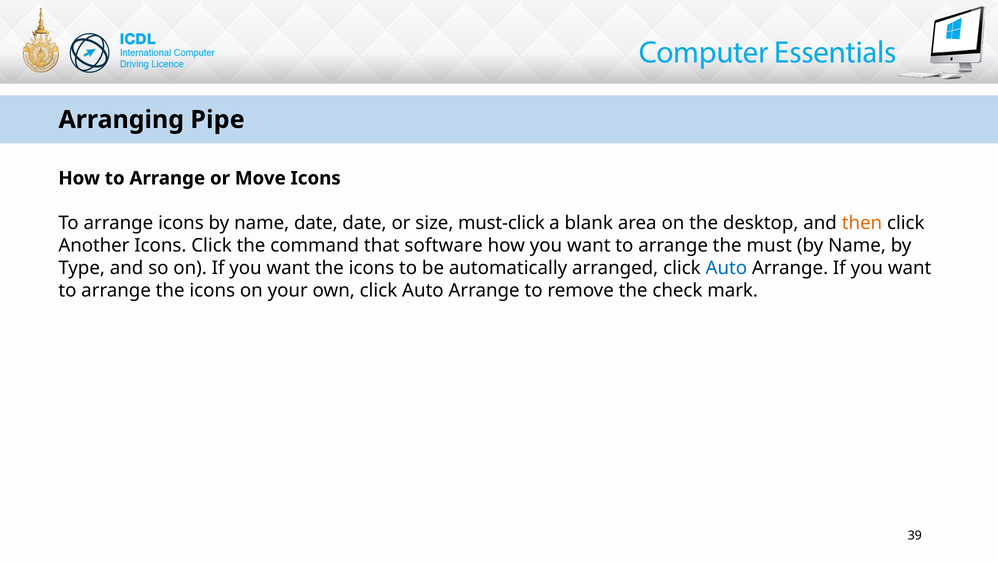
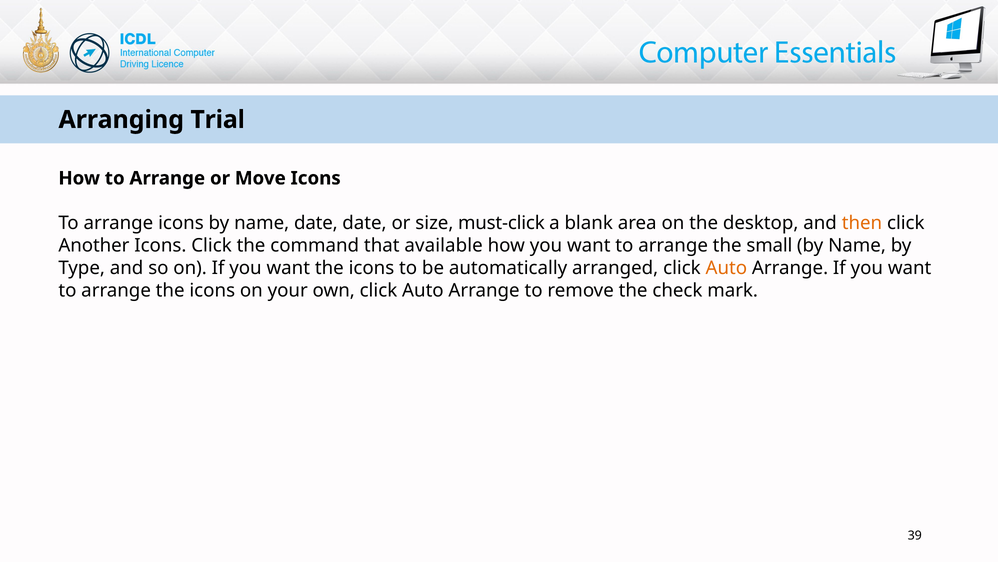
Pipe: Pipe -> Trial (218, 120)
software: software -> available (444, 245)
must: must -> small (769, 245)
Auto colour: blue -> orange (726, 268)
